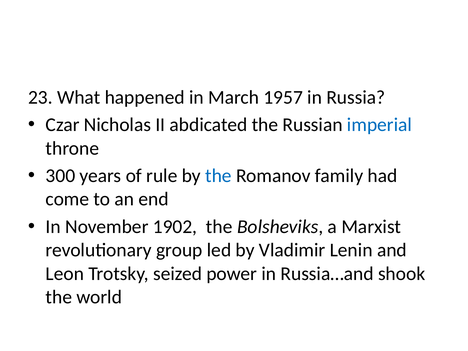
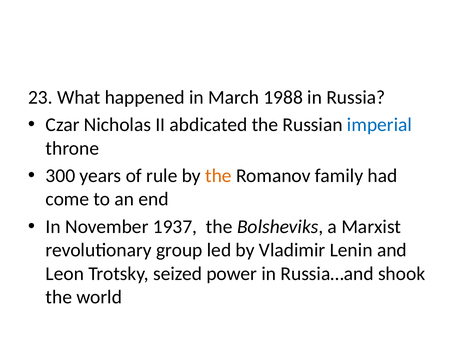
1957: 1957 -> 1988 (283, 97)
the colour: blue -> orange (218, 176)
1902: 1902 -> 1937 (175, 227)
